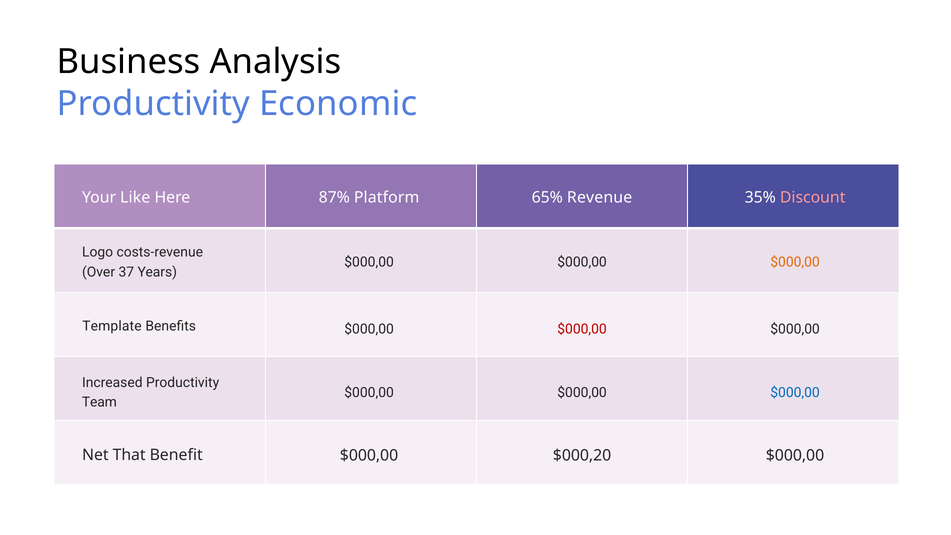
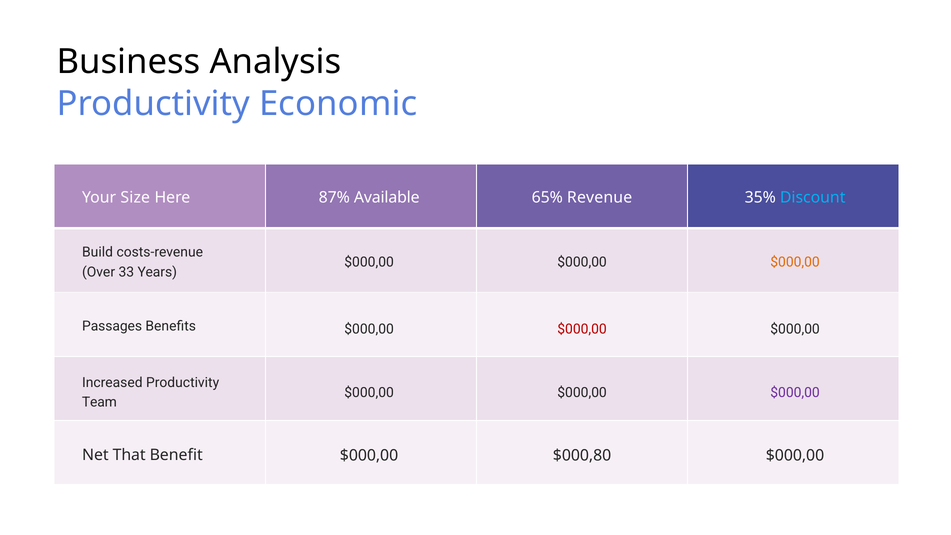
Like: Like -> Size (135, 197)
Platform: Platform -> Available (387, 197)
Discount colour: pink -> light blue (813, 197)
Logo: Logo -> Build (98, 252)
37: 37 -> 33 (126, 272)
Template: Template -> Passages (112, 326)
$000,00 colour: blue -> purple (795, 393)
$000,20: $000,20 -> $000,80 (582, 455)
